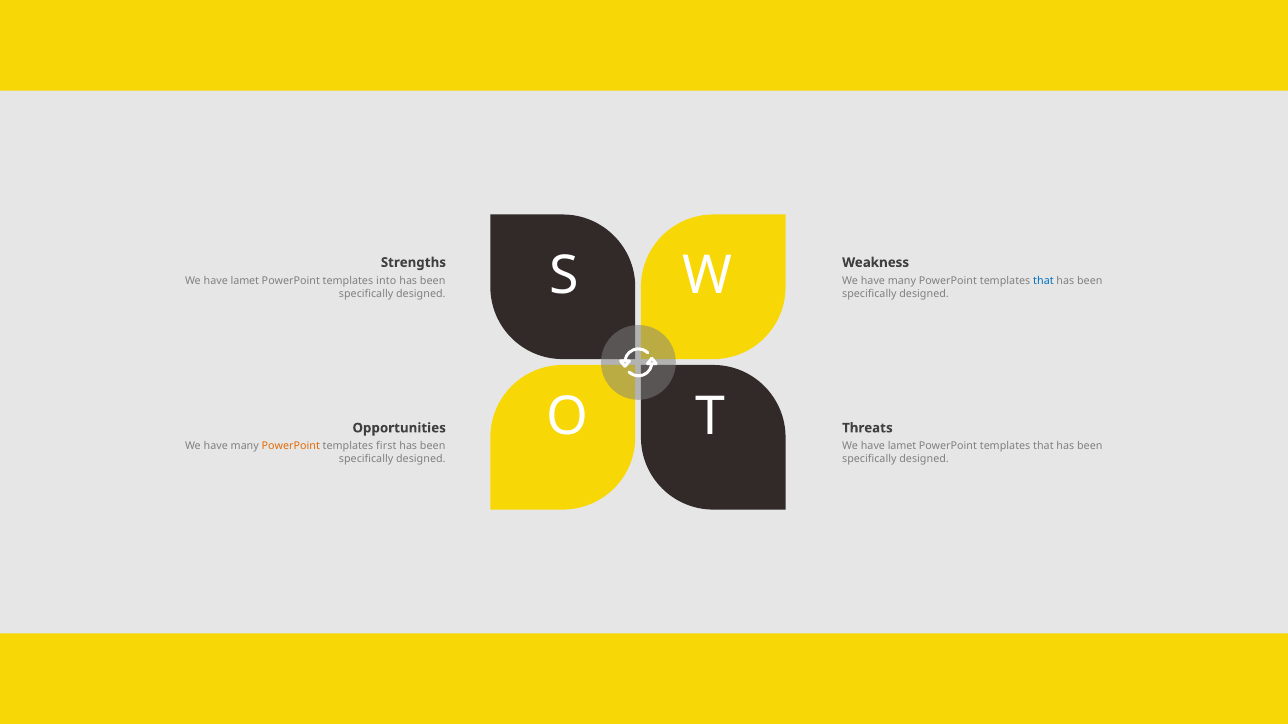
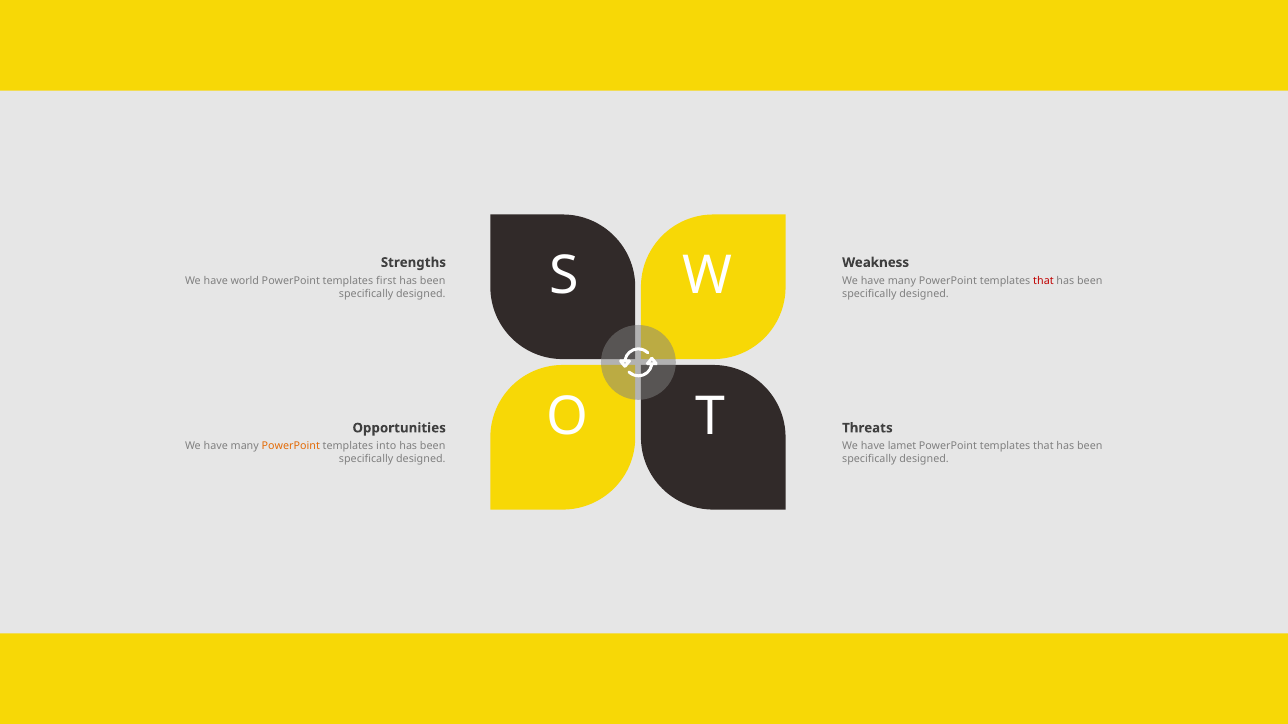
lamet: lamet -> world (245, 281)
into: into -> first (386, 281)
that colour: blue -> red (1043, 281)
first: first -> into (386, 447)
